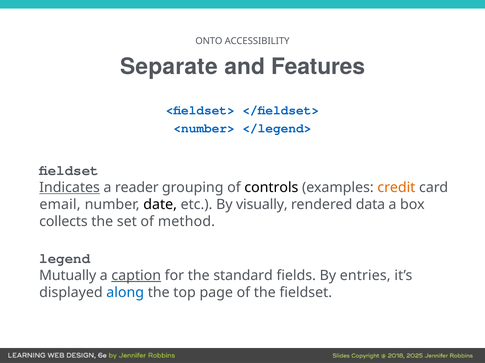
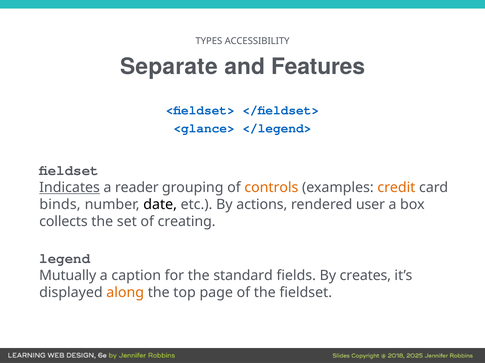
ONTO: ONTO -> TYPES (209, 41)
<number>: <number> -> <glance> (204, 129)
controls colour: black -> orange (271, 188)
email: email -> binds (60, 205)
visually: visually -> actions (262, 205)
data: data -> user (370, 205)
method: method -> creating (187, 222)
caption underline: present -> none (136, 276)
entries: entries -> creates (365, 276)
along colour: blue -> orange (125, 293)
